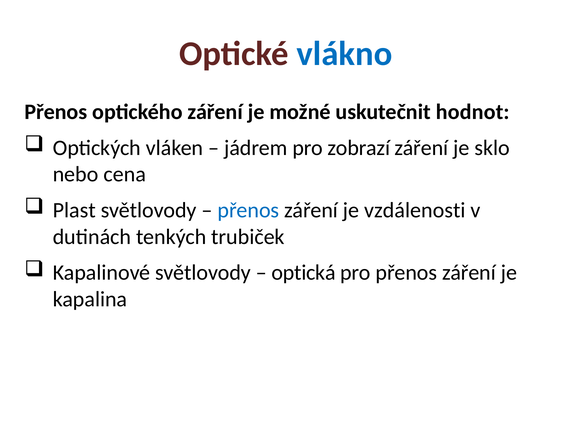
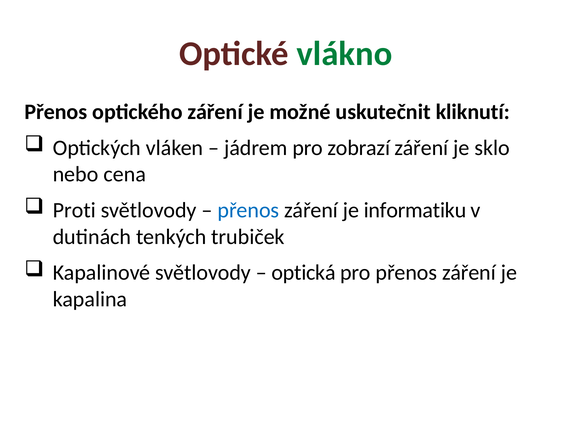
vlákno colour: blue -> green (344, 54)
hodnot: hodnot -> kliknutí (473, 112)
Plast: Plast -> Proti (74, 210)
vzdálenosti: vzdálenosti -> informatiku (415, 210)
